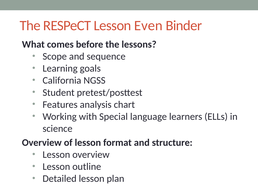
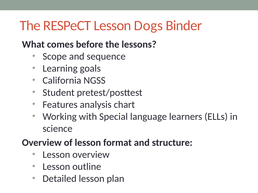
Even: Even -> Dogs (148, 26)
